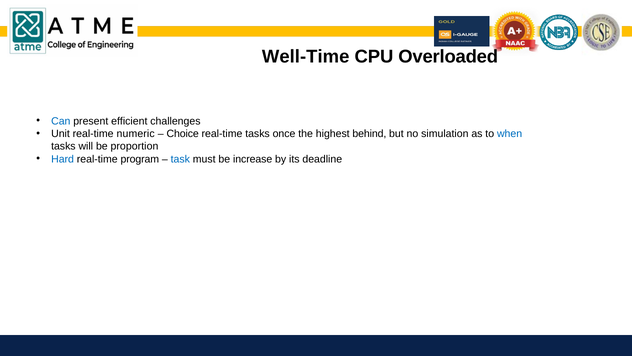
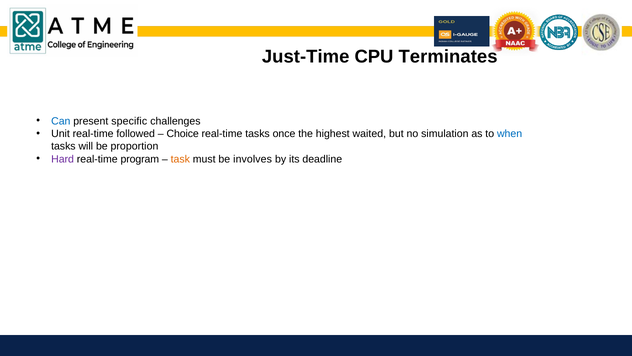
Well-Time: Well-Time -> Just-Time (306, 57)
Overloaded: Overloaded -> Terminates (448, 57)
efficient: efficient -> specific (129, 121)
numeric: numeric -> followed (136, 134)
behind: behind -> waited (369, 134)
Hard colour: blue -> purple (63, 159)
task colour: blue -> orange (180, 159)
increase: increase -> involves (253, 159)
